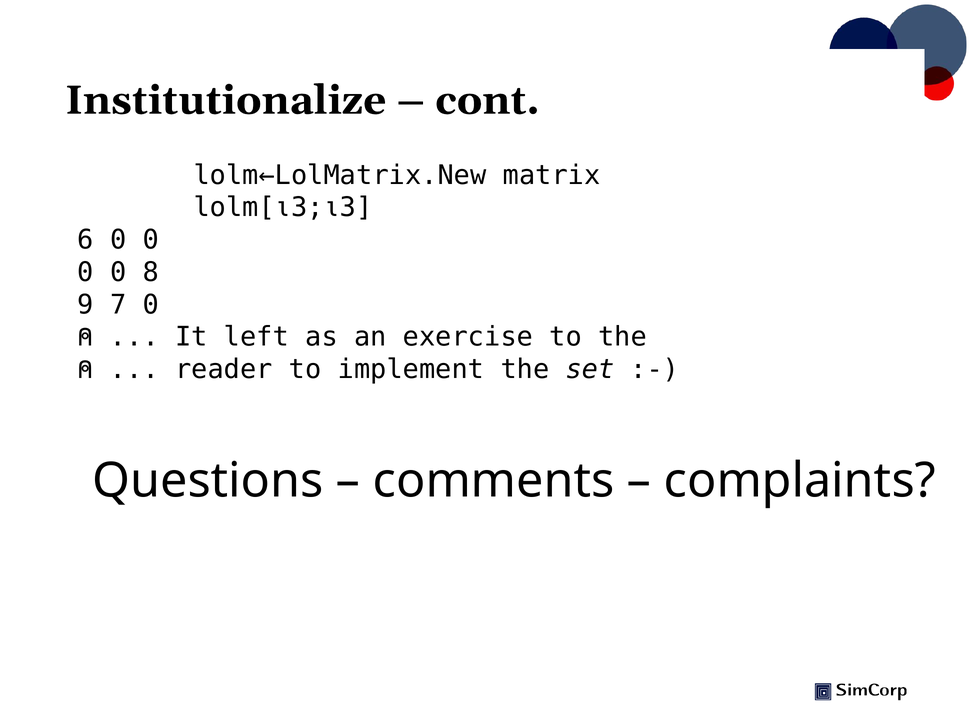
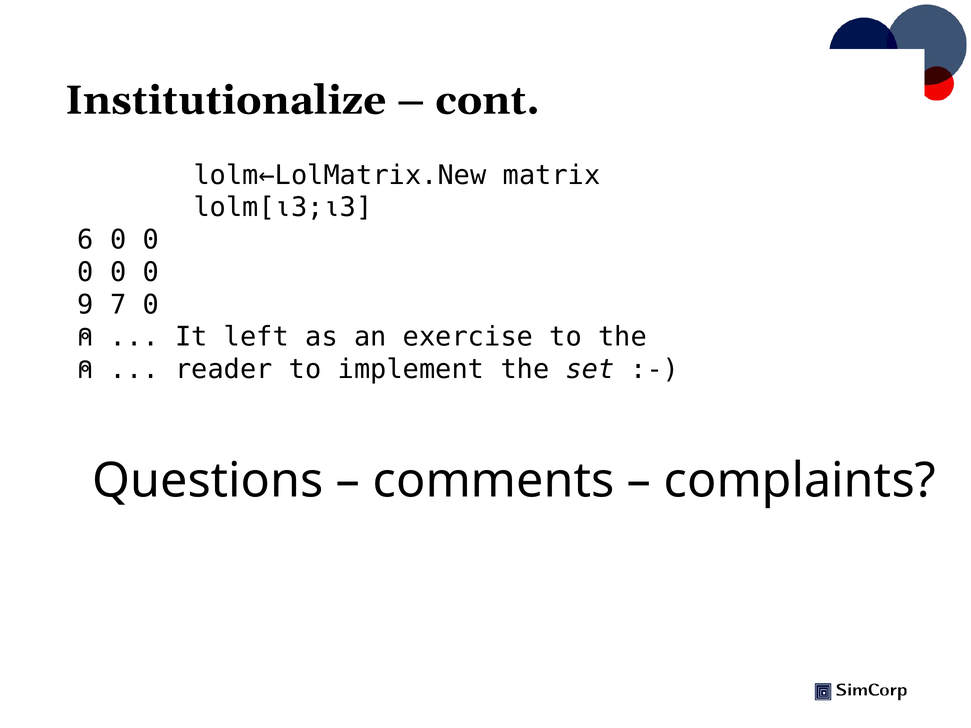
8: 8 -> 0 (151, 272)
